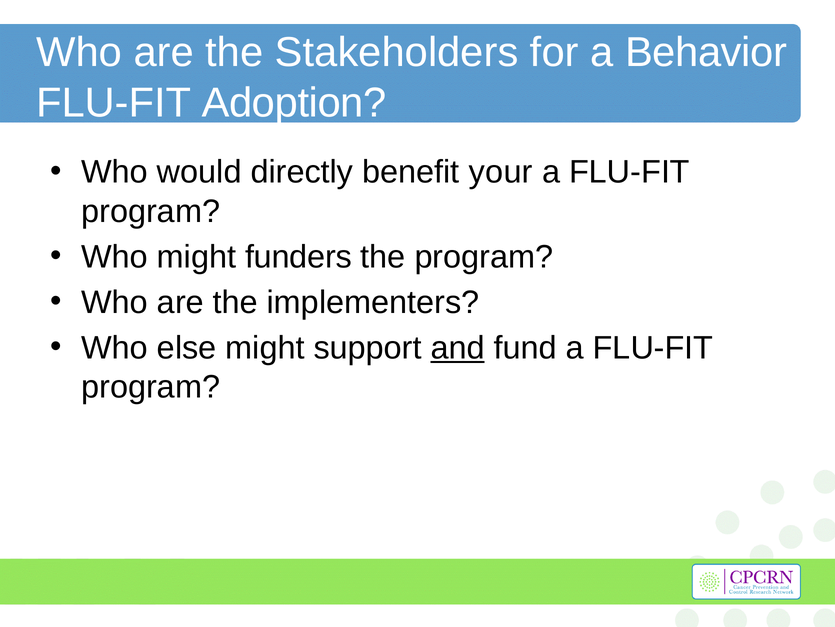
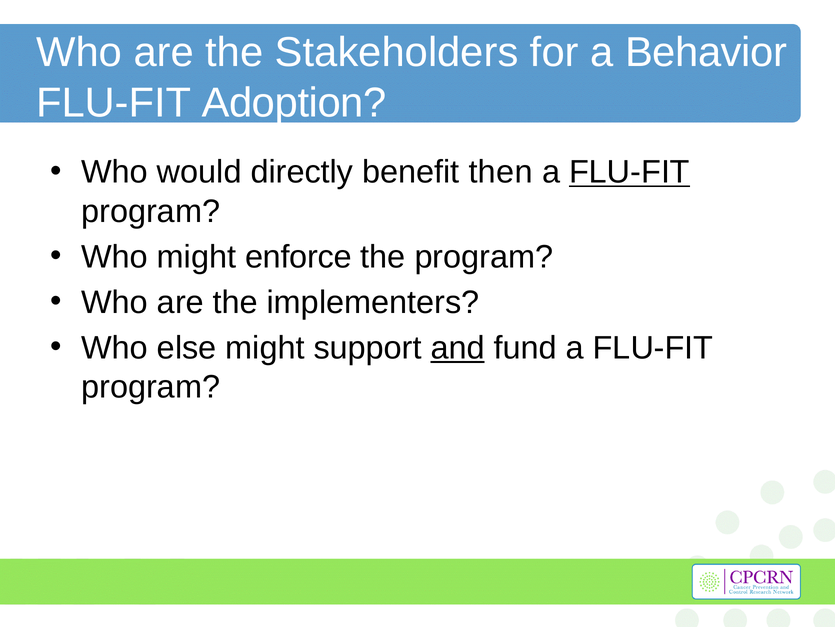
your: your -> then (501, 172)
FLU-FIT underline: none -> present (629, 172)
funders: funders -> enforce (299, 257)
